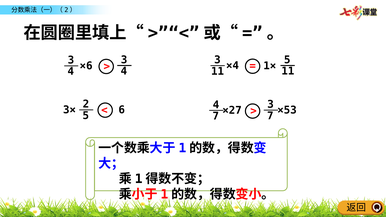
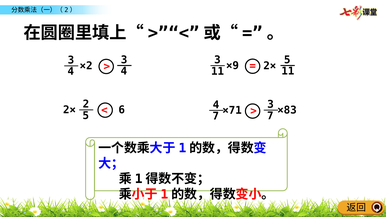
×4: ×4 -> ×9 (232, 66)
×6: ×6 -> ×2 (86, 66)
1×: 1× -> 2× (270, 66)
3×: 3× -> 2× (70, 110)
×53: ×53 -> ×83 (287, 110)
×27: ×27 -> ×71 (232, 110)
